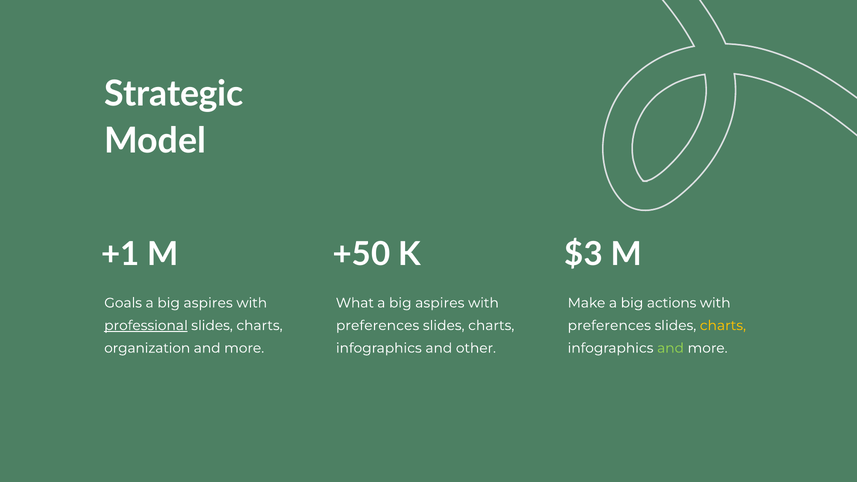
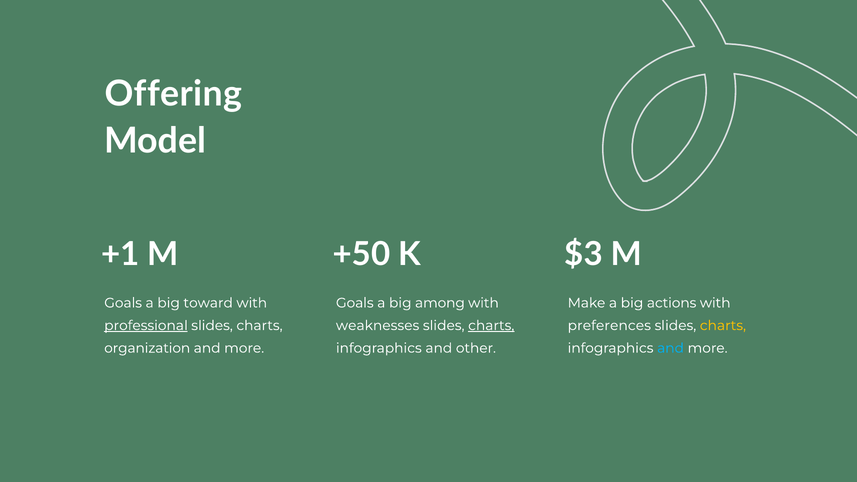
Strategic: Strategic -> Offering (173, 94)
aspires: aspires -> toward (208, 303)
What: What -> Goals (355, 303)
aspires: aspires -> among (440, 303)
preferences: preferences -> weaknesses (378, 326)
charts underline: none -> present (491, 326)
and colour: light green -> light blue (671, 348)
